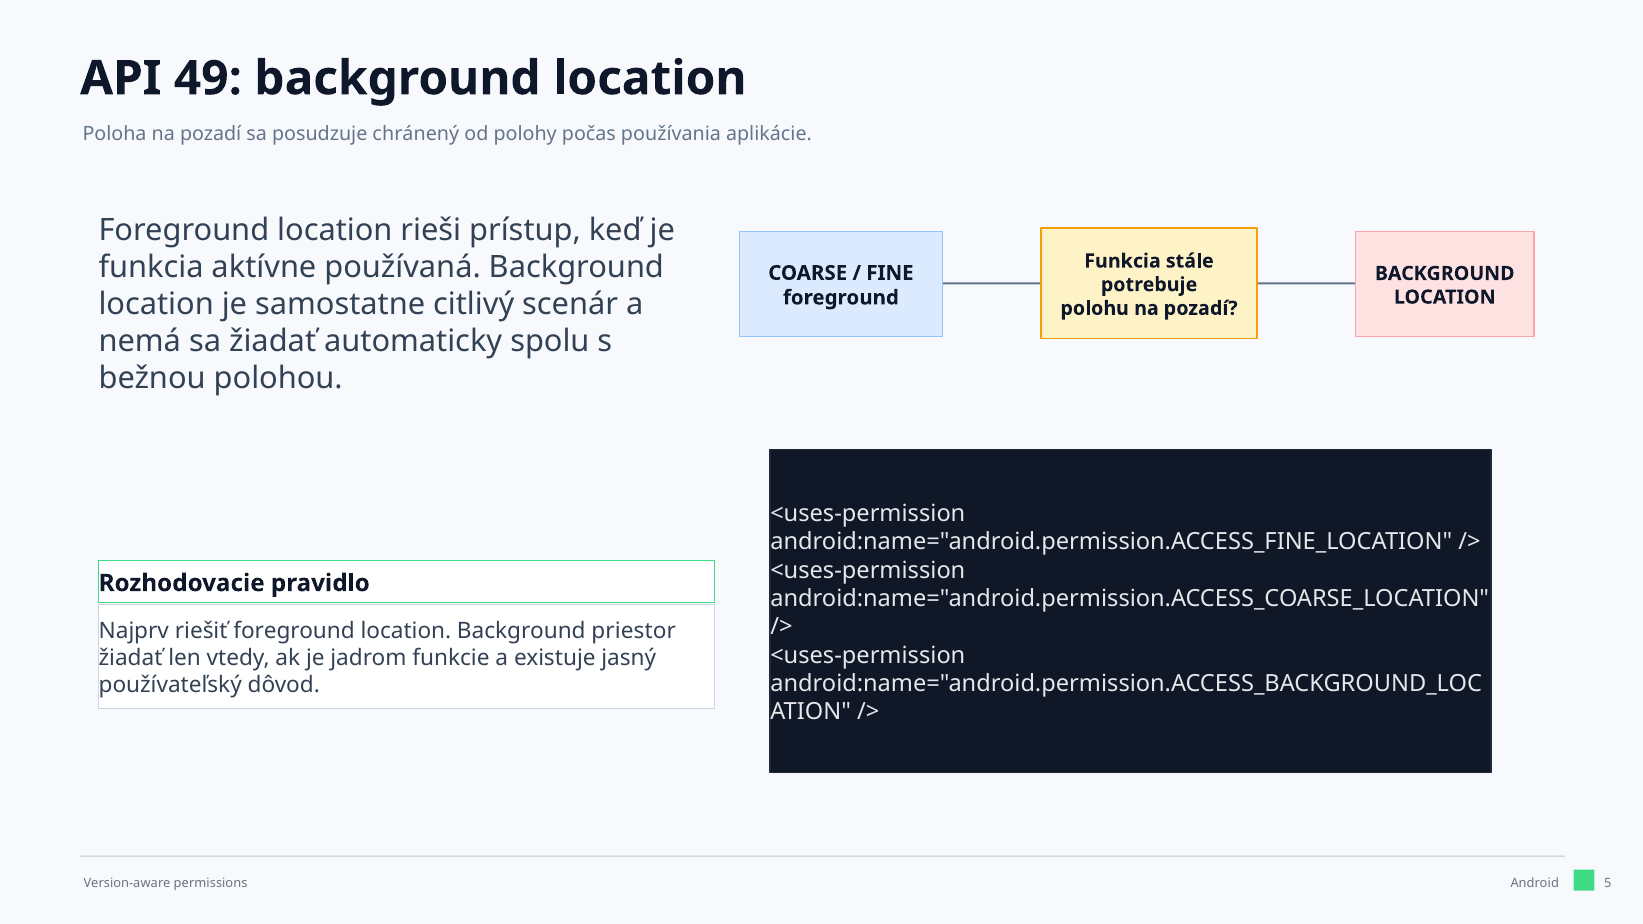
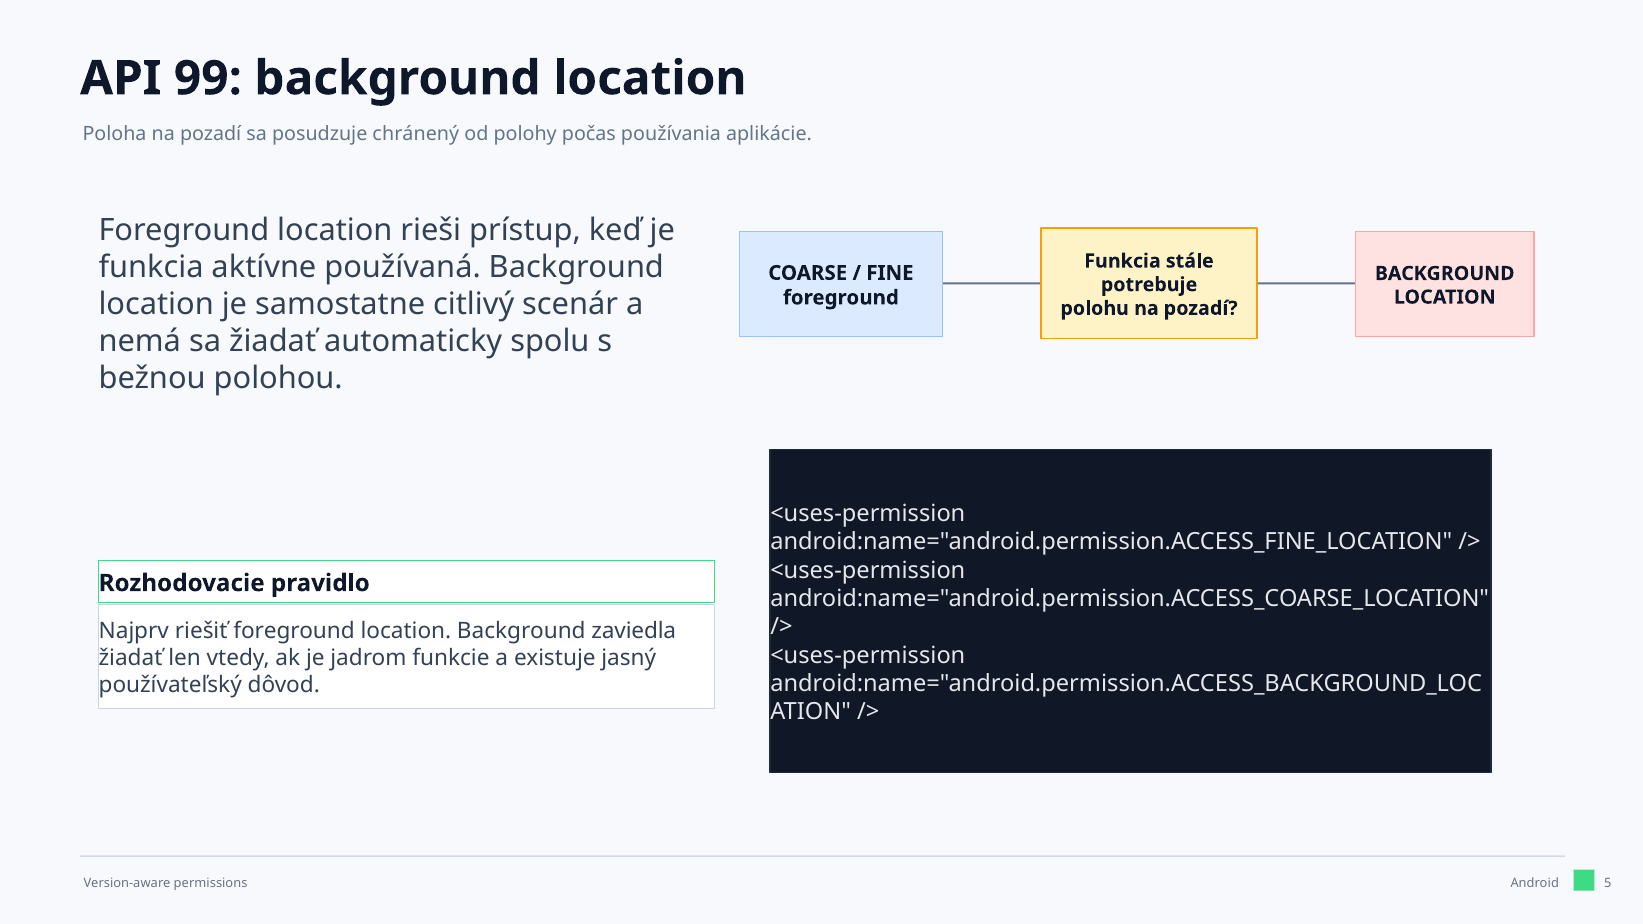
49: 49 -> 99 (208, 78)
priestor: priestor -> zaviedla (634, 631)
